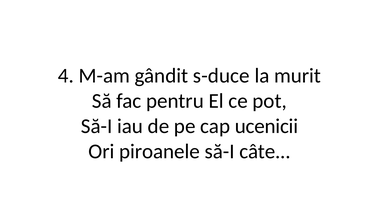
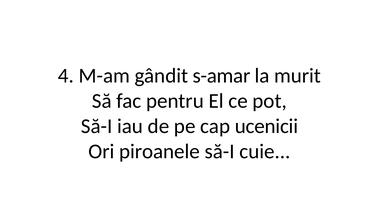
s-duce: s-duce -> s-amar (221, 76)
câte: câte -> cuie (265, 152)
